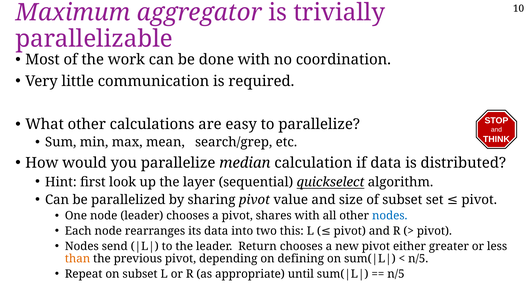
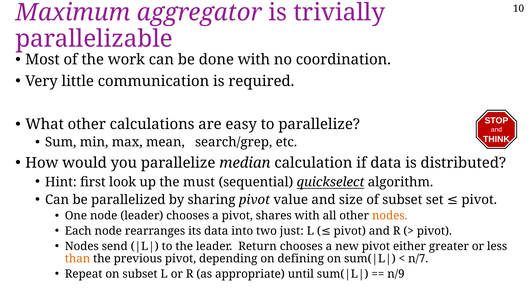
layer: layer -> must (199, 182)
nodes colour: blue -> orange (390, 216)
this: this -> just (292, 231)
n/5: n/5 -> n/7 (418, 259)
n/5: n/5 -> n/9 (396, 274)
